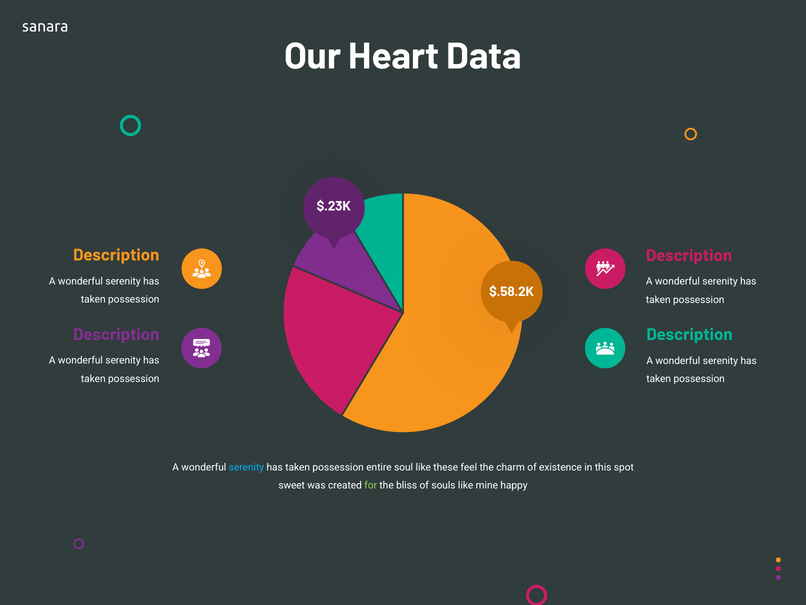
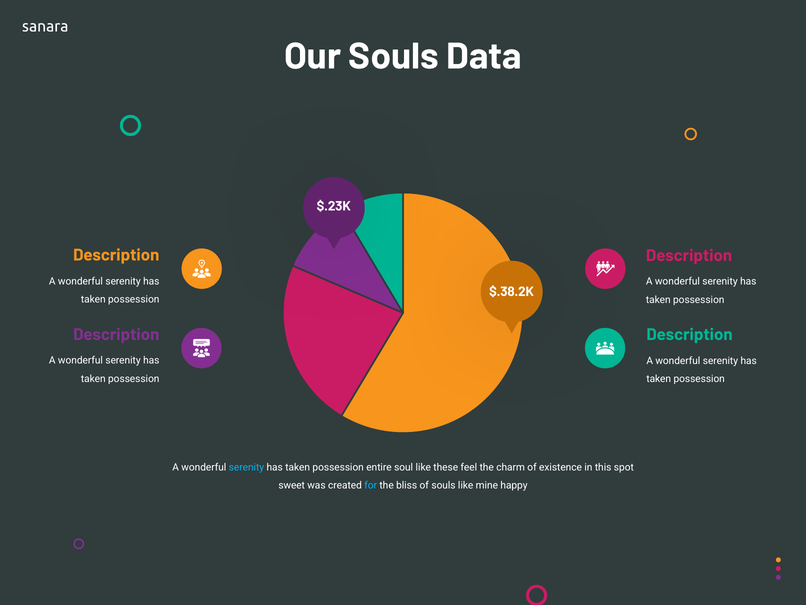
Our Heart: Heart -> Souls (394, 57)
$.58.2K: $.58.2K -> $.38.2K (512, 292)
for colour: light green -> light blue (371, 485)
